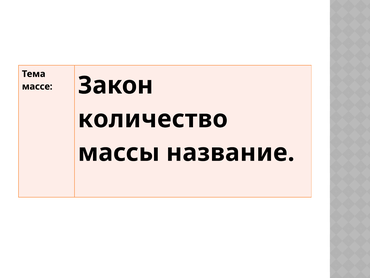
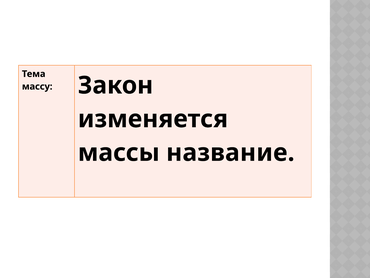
массе: массе -> массу (37, 86)
количество: количество -> изменяется (153, 119)
